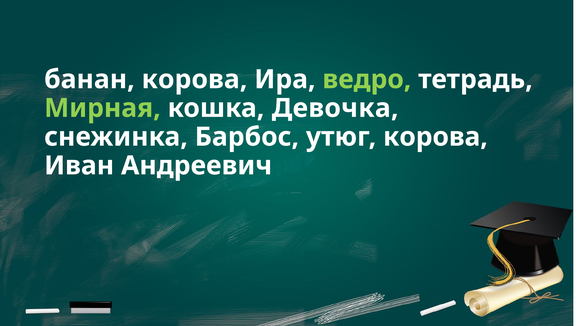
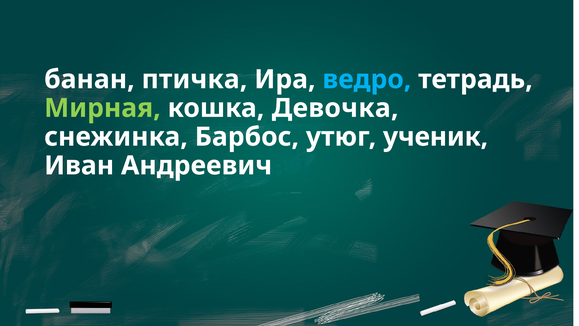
банан корова: корова -> птичка (194, 79)
ведро colour: light green -> light blue (367, 79)
утюг корова: корова -> ученик (436, 137)
